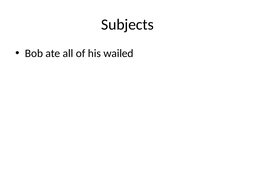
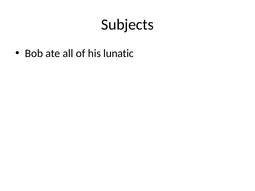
wailed: wailed -> lunatic (119, 53)
